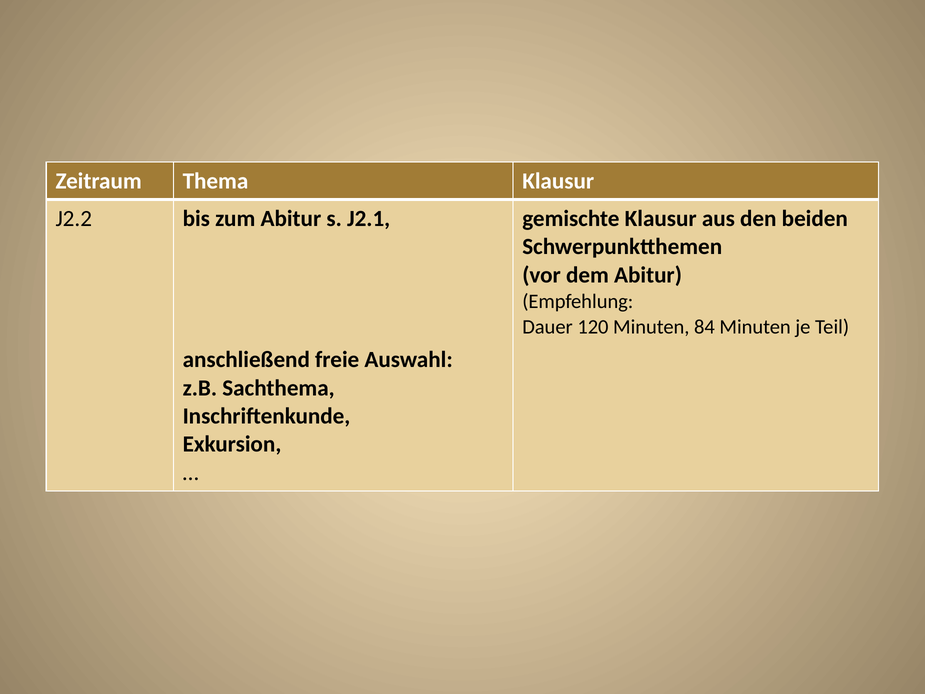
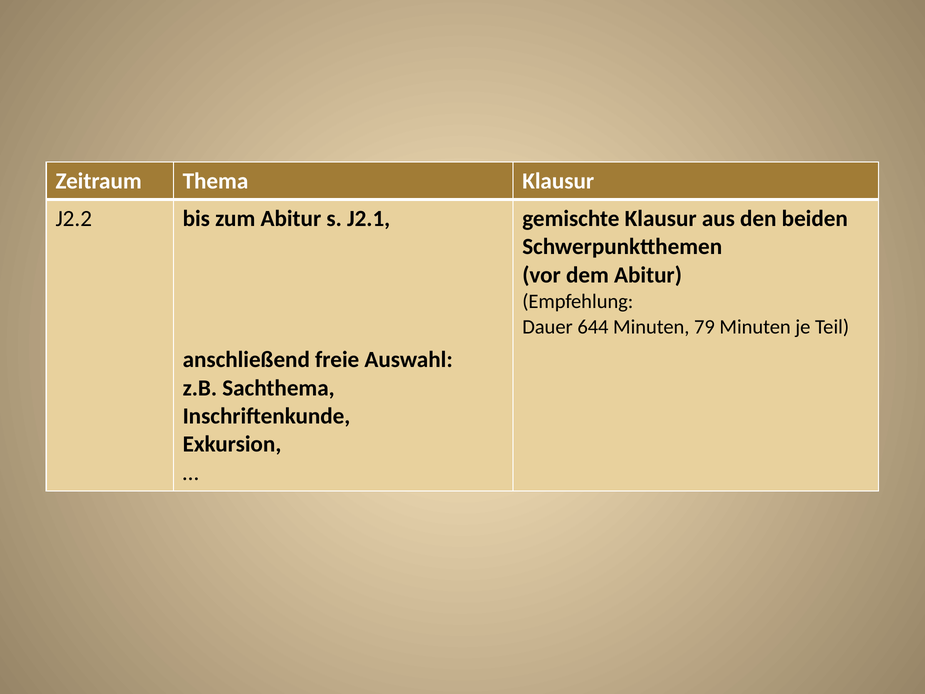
120: 120 -> 644 (593, 327)
84: 84 -> 79 (704, 327)
